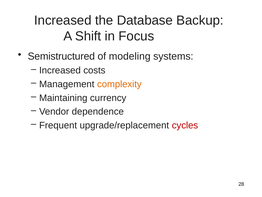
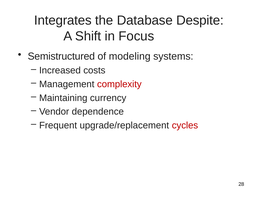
Increased: Increased -> Integrates (63, 20)
Backup: Backup -> Despite (200, 20)
complexity colour: orange -> red (119, 84)
